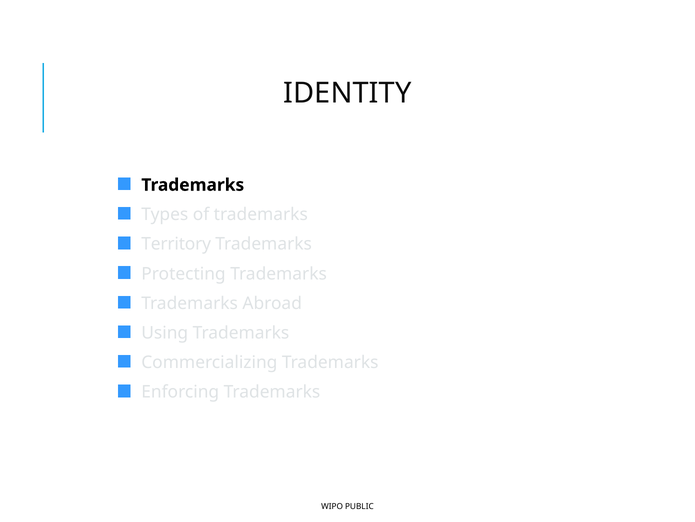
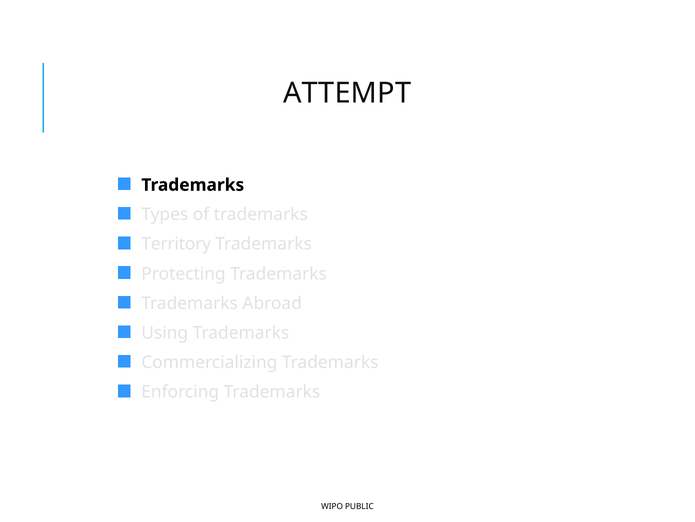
IDENTITY: IDENTITY -> ATTEMPT (347, 93)
